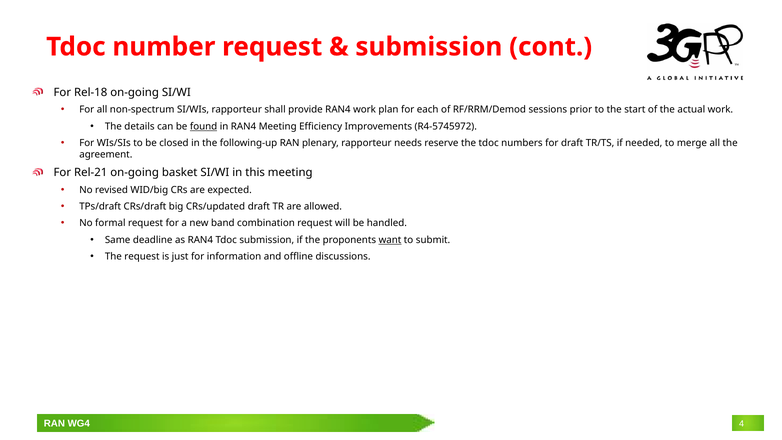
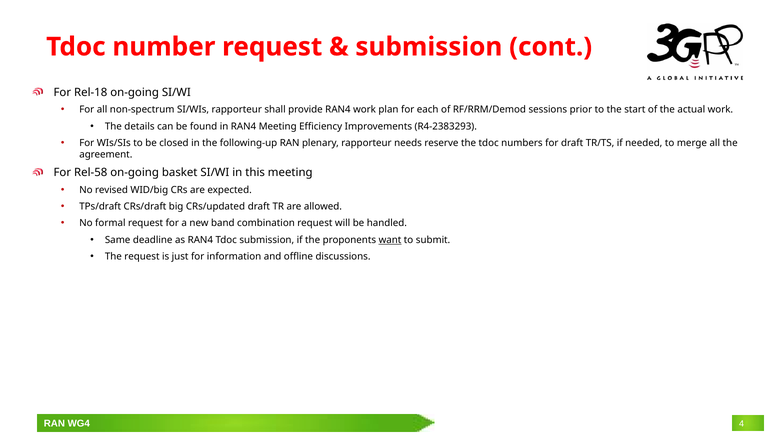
found underline: present -> none (204, 126)
R4-5745972: R4-5745972 -> R4-2383293 (446, 126)
Rel-21: Rel-21 -> Rel-58 (91, 172)
